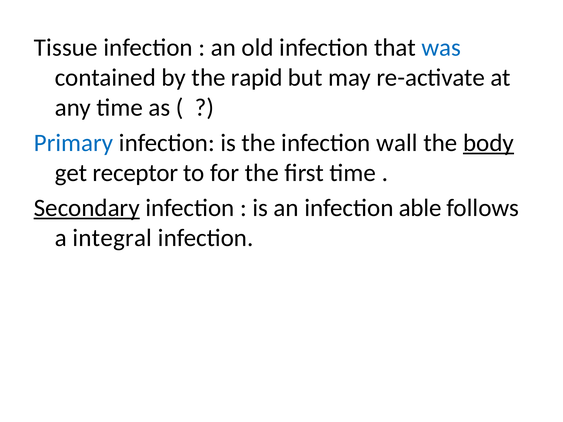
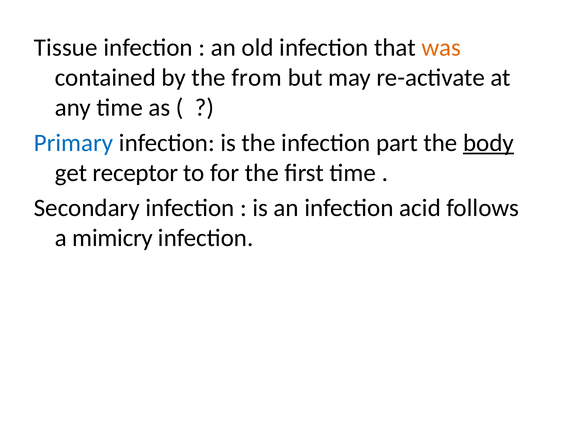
was colour: blue -> orange (441, 48)
rapid: rapid -> from (257, 78)
wall: wall -> part (397, 143)
Secondary underline: present -> none (87, 208)
able: able -> acid (420, 208)
integral: integral -> mimicry (113, 238)
